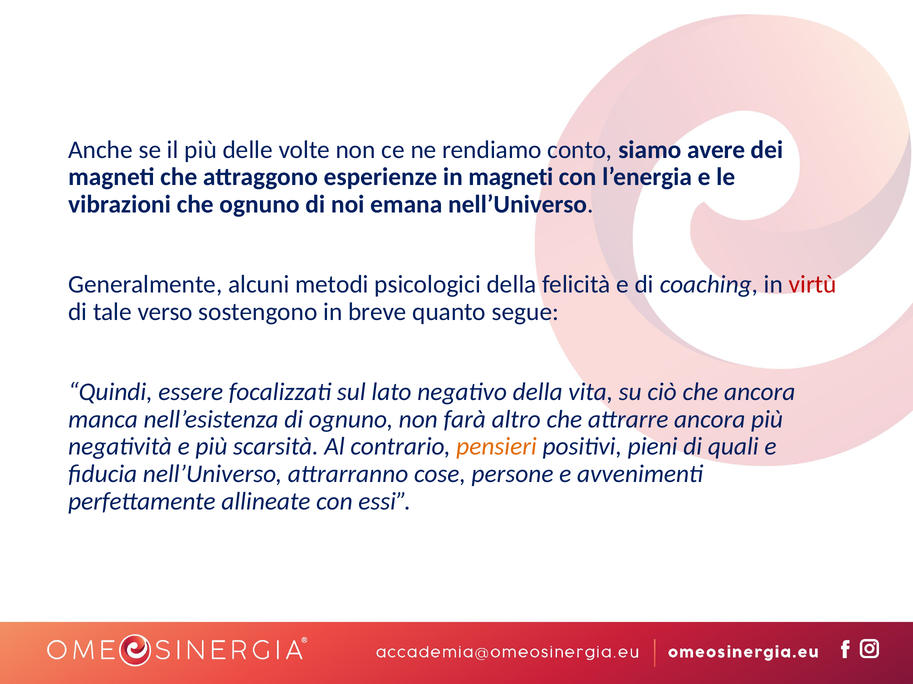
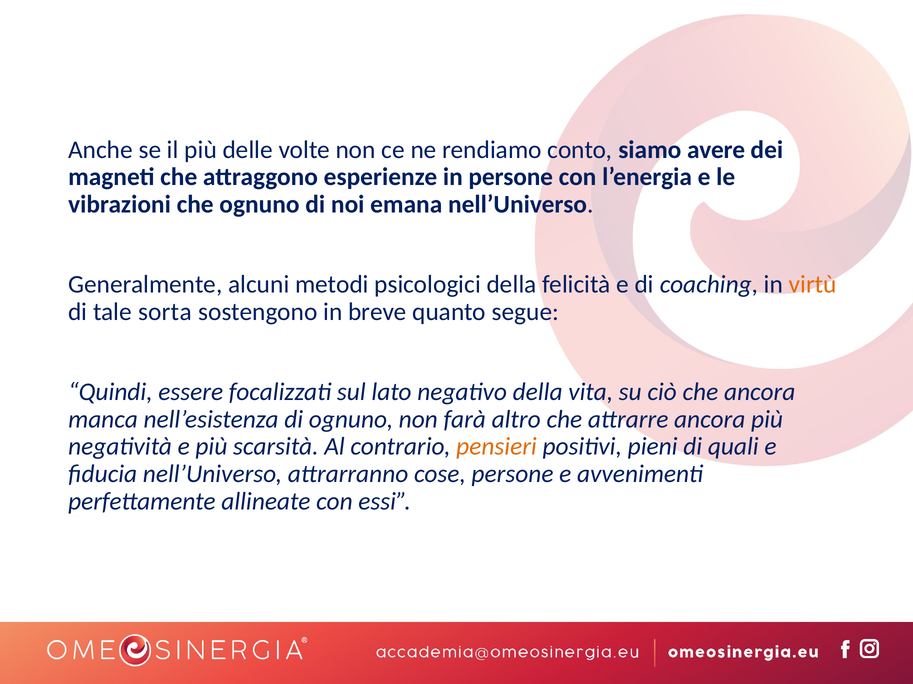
in magneti: magneti -> persone (511, 177)
virtù colour: red -> orange (813, 285)
verso: verso -> sorta (165, 312)
